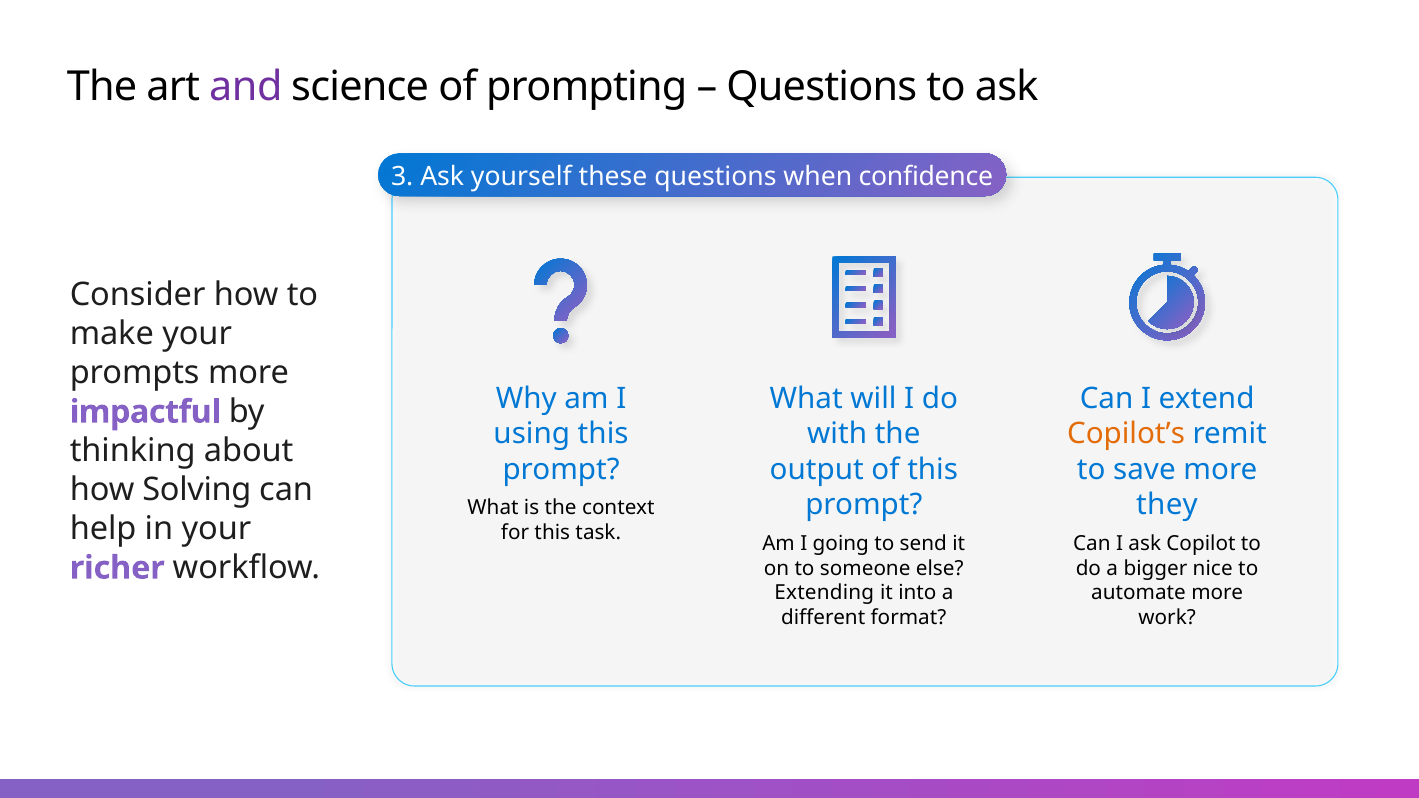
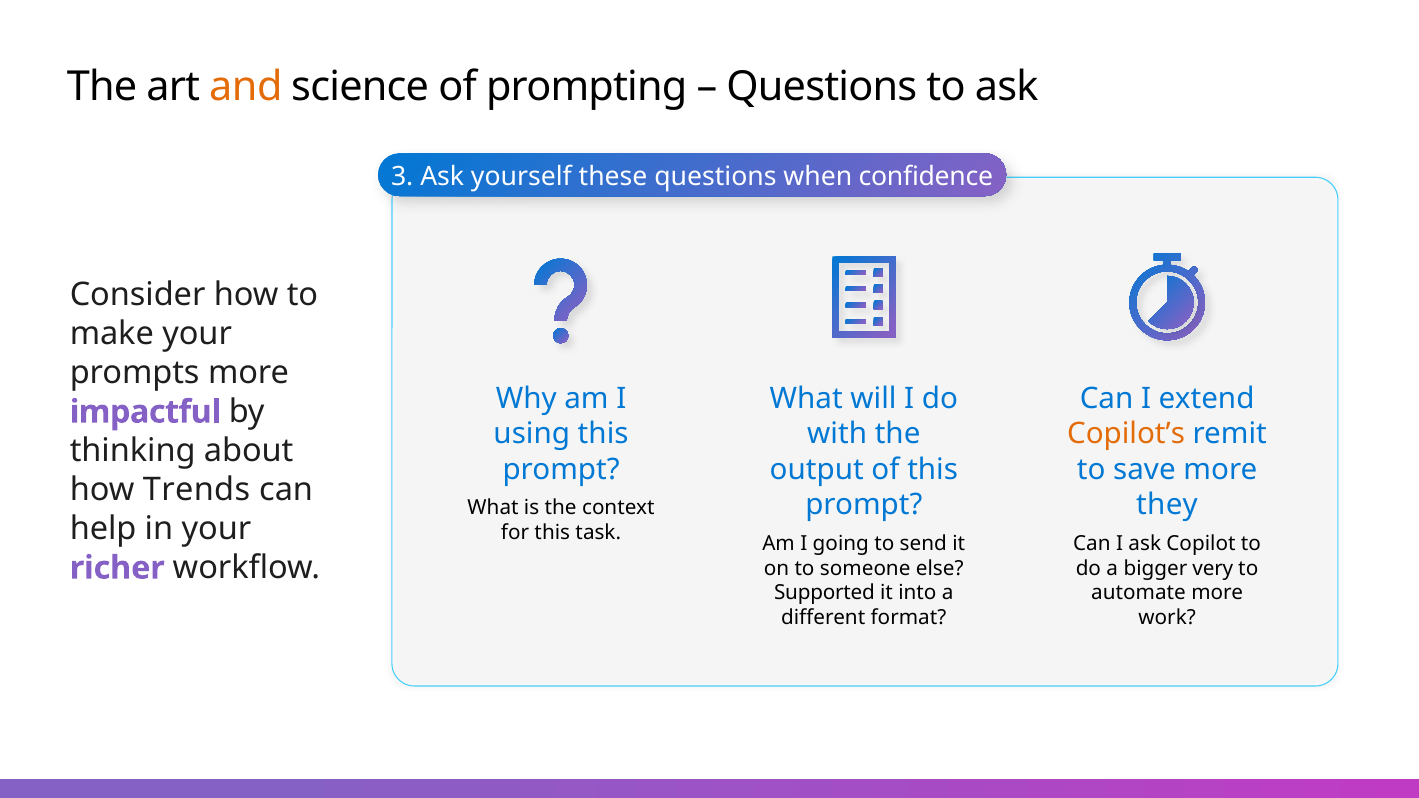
and colour: purple -> orange (246, 87)
Solving: Solving -> Trends (197, 490)
nice: nice -> very (1213, 568)
Extending: Extending -> Supported (824, 593)
